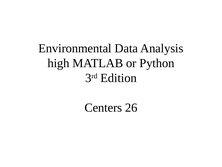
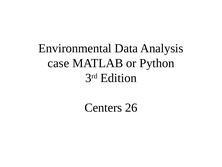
high: high -> case (58, 63)
